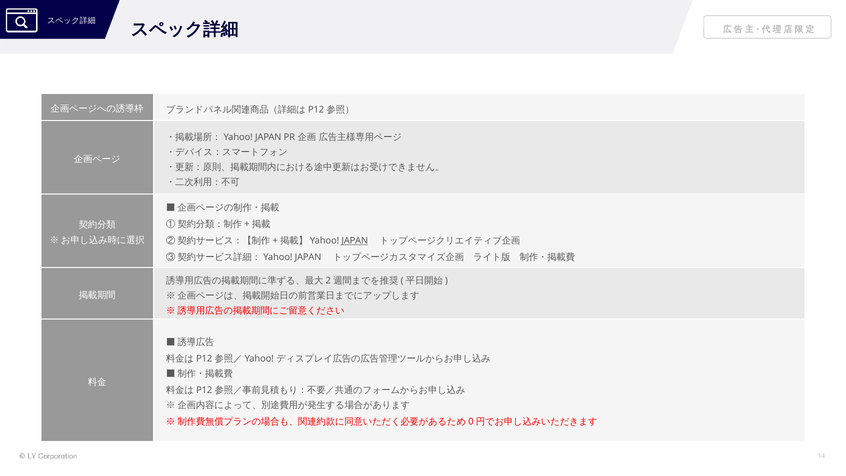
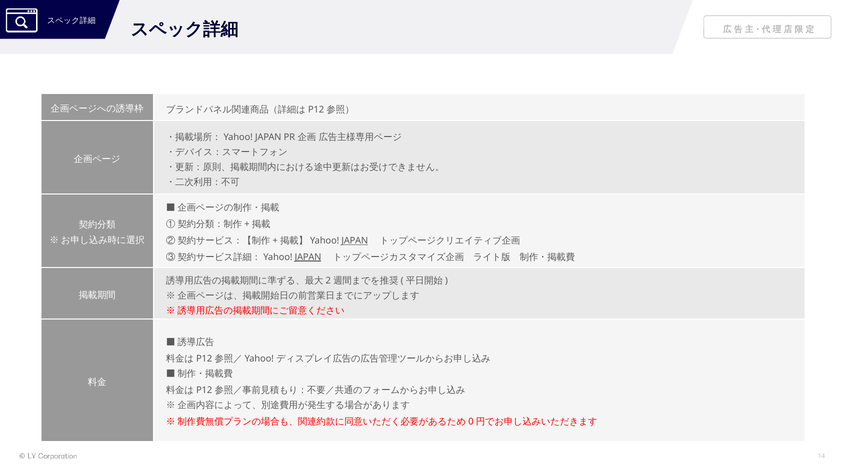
JAPAN underline: none -> present (308, 257)
